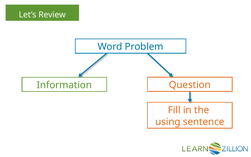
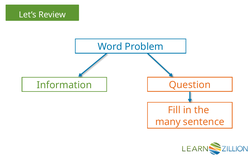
using: using -> many (168, 122)
